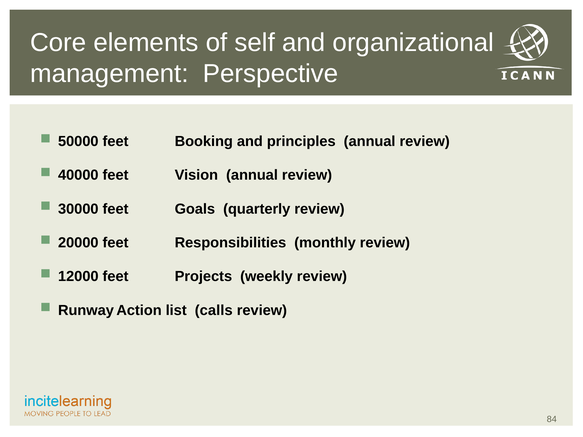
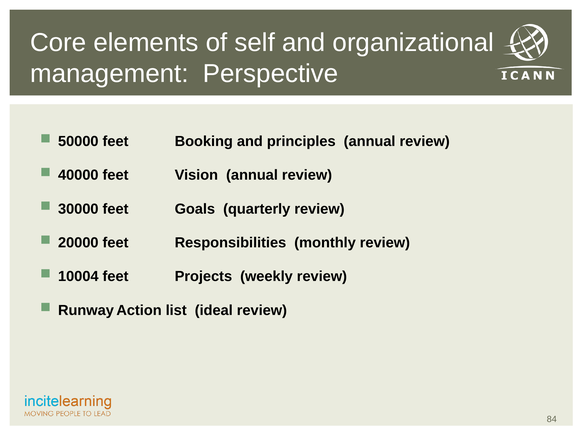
12000: 12000 -> 10004 (78, 277)
calls: calls -> ideal (214, 310)
